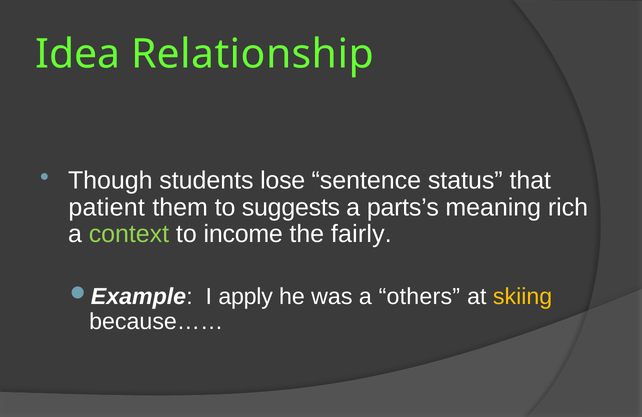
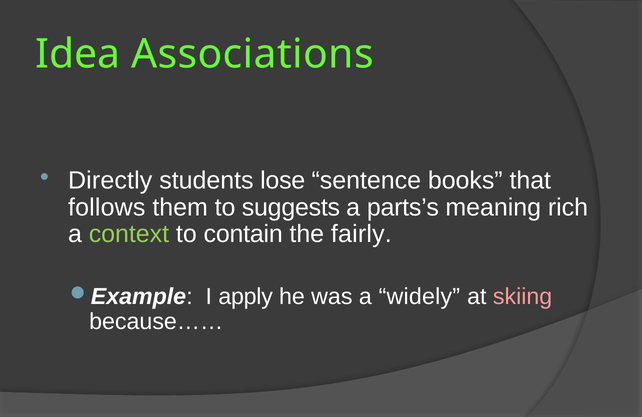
Relationship: Relationship -> Associations (252, 54)
Though: Though -> Directly (110, 181)
status: status -> books (465, 181)
patient: patient -> follows (107, 207)
income: income -> contain (243, 234)
others: others -> widely (419, 297)
skiing colour: yellow -> pink (523, 297)
